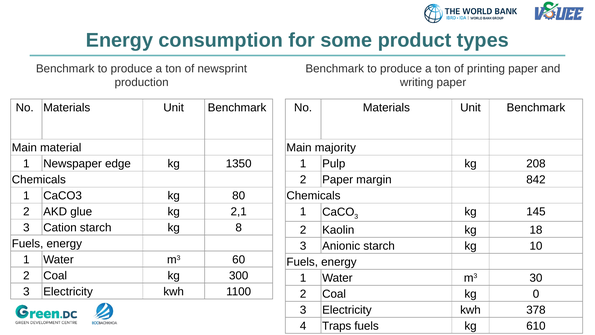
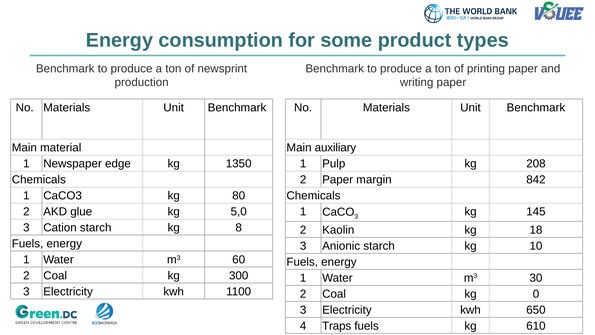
majority: majority -> auxiliary (335, 148)
2,1: 2,1 -> 5,0 (239, 212)
378: 378 -> 650 (536, 310)
